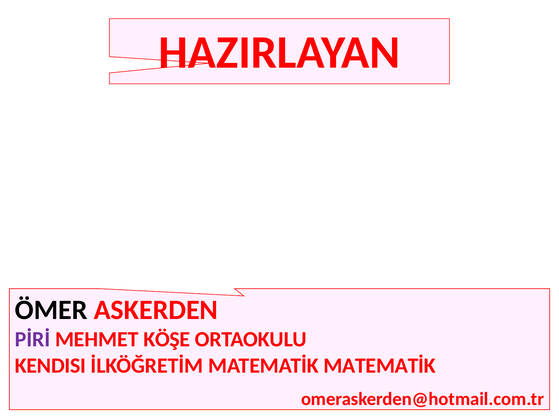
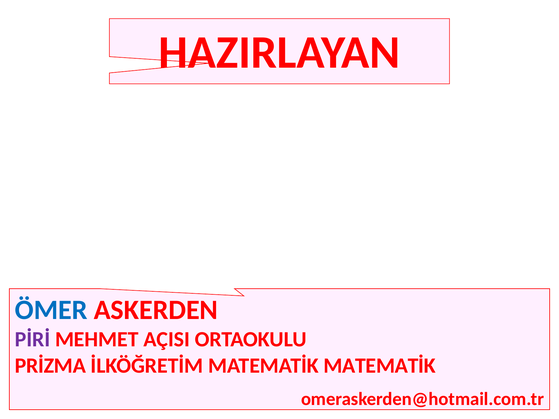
ÖMER colour: black -> blue (51, 310)
KÖŞE: KÖŞE -> AÇISI (167, 340)
KENDISI: KENDISI -> PRİZMA (50, 366)
